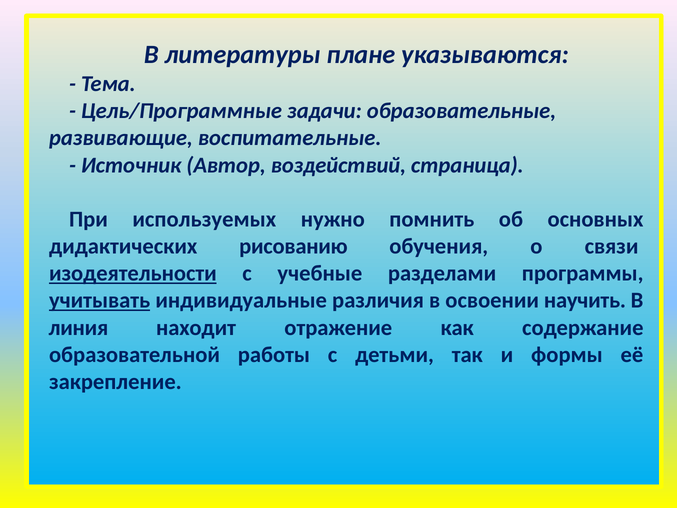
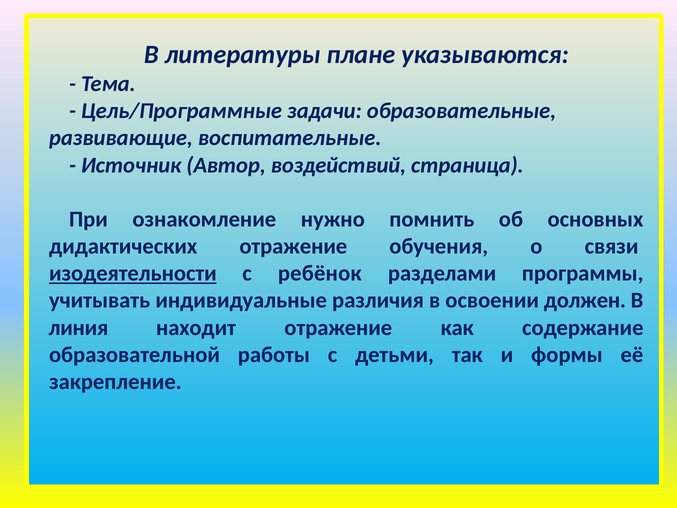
используемых: используемых -> ознакомление (204, 219)
дидактических рисованию: рисованию -> отражение (293, 246)
учебные: учебные -> ребёнок (320, 273)
учитывать underline: present -> none (100, 300)
научить: научить -> должен (585, 300)
